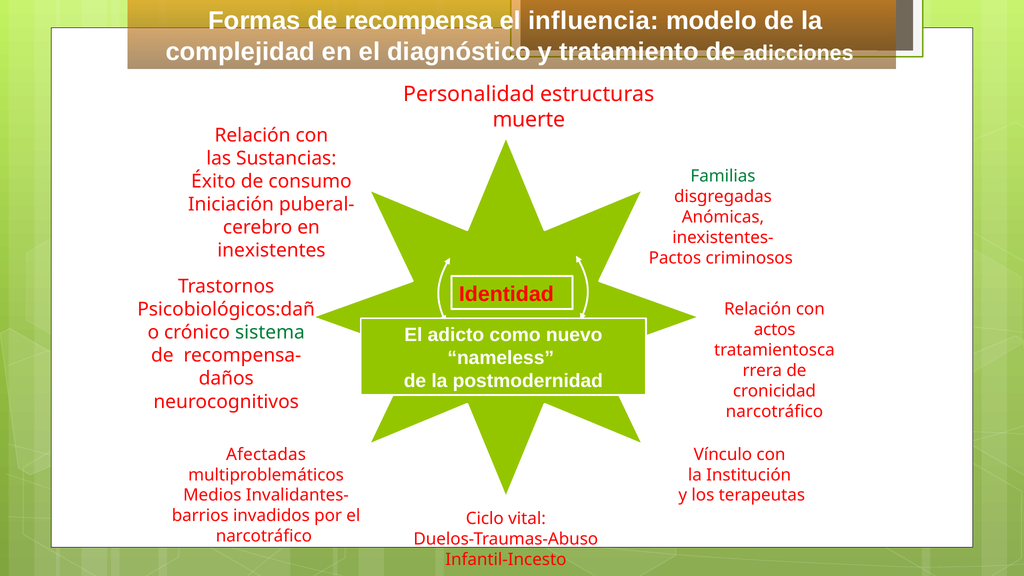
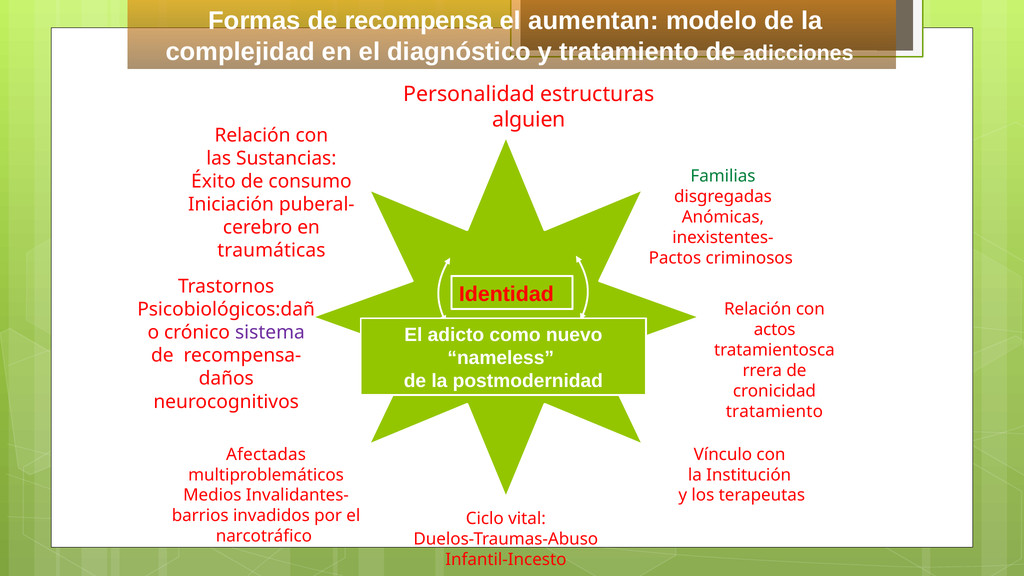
influencia: influencia -> aumentan (593, 21)
muerte: muerte -> alguien (529, 120)
inexistentes: inexistentes -> traumáticas (271, 250)
sistema colour: green -> purple (270, 333)
narcotráfico: narcotráfico -> tratamiento (774, 412)
